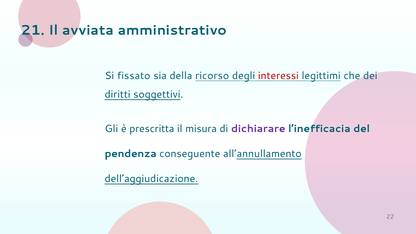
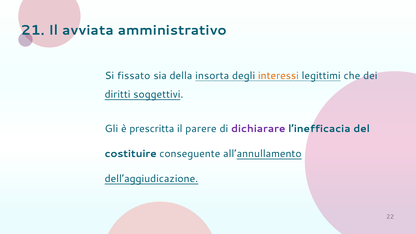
ricorso: ricorso -> insorta (212, 76)
interessi colour: red -> orange (278, 76)
misura: misura -> parere (201, 129)
pendenza: pendenza -> costituire (131, 154)
